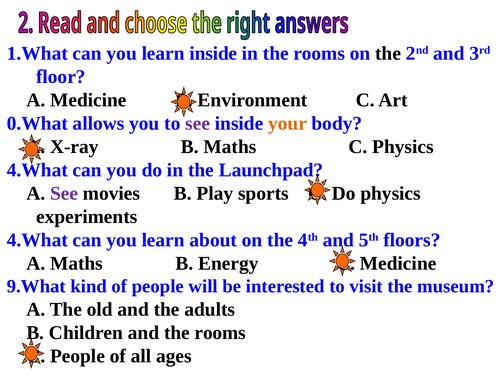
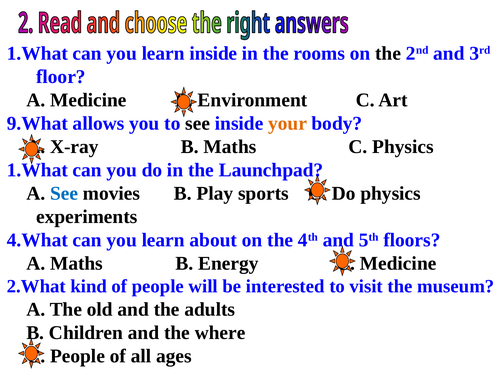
0.What: 0.What -> 9.What (37, 123)
see colour: purple -> black (198, 123)
4.What: 4.What -> 1.What (37, 170)
See colour: purple -> blue (64, 193)
9.What: 9.What -> 2.What (36, 286)
and the rooms: rooms -> where (220, 333)
